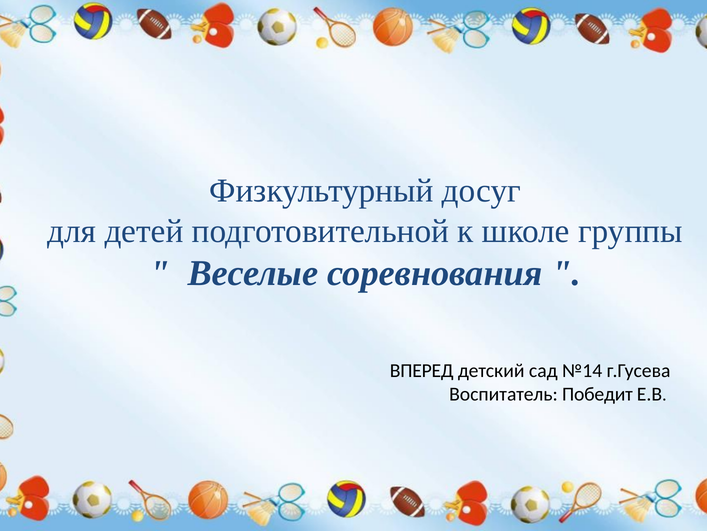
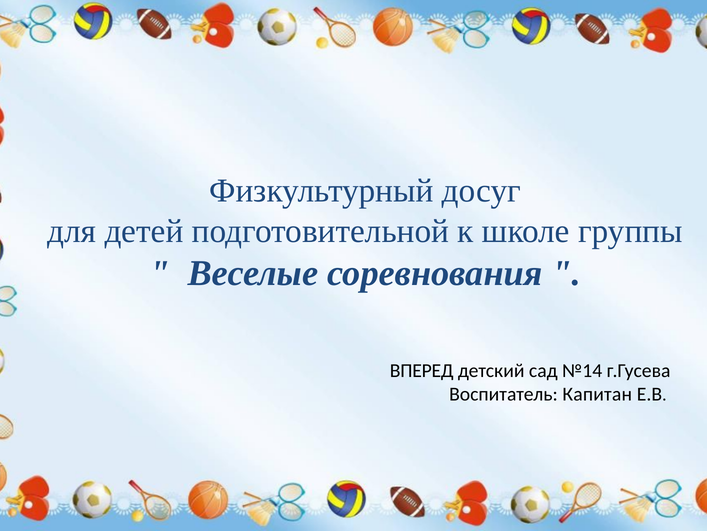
Победит: Победит -> Капитан (597, 394)
